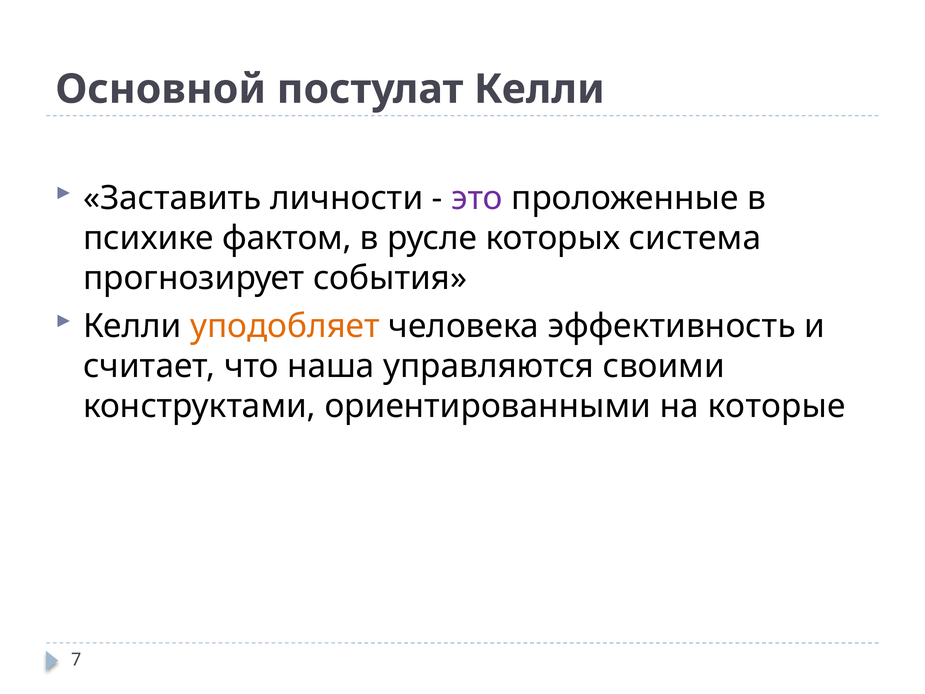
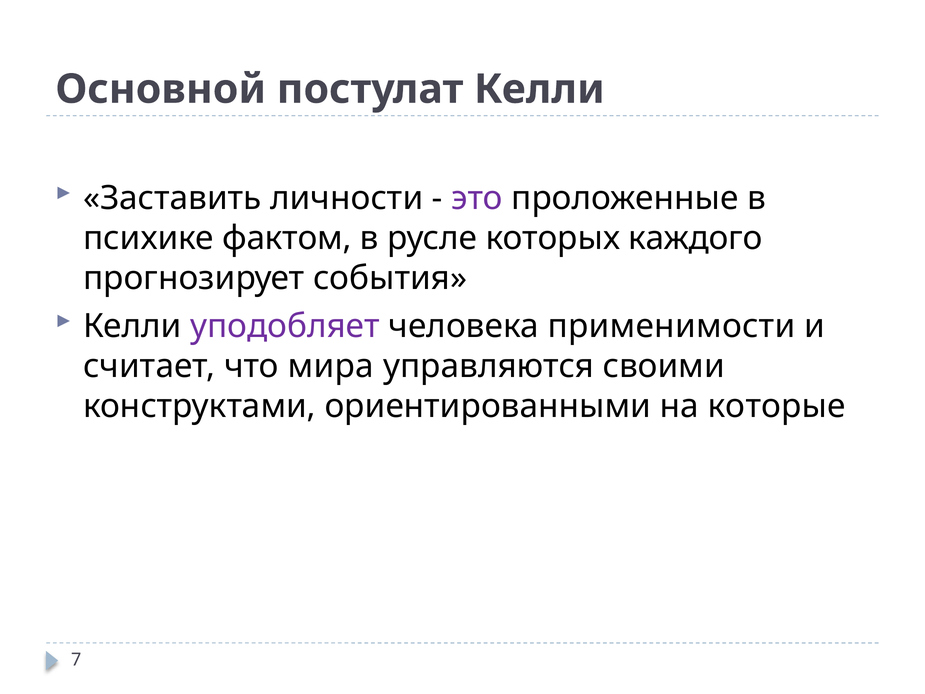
система: система -> каждого (695, 238)
уподобляет colour: orange -> purple (285, 326)
эффективность: эффективность -> применимости (672, 326)
наша: наша -> мира (331, 366)
